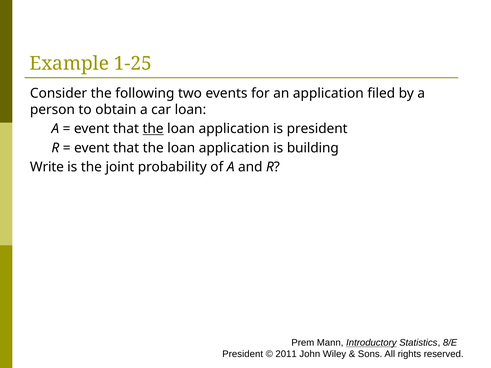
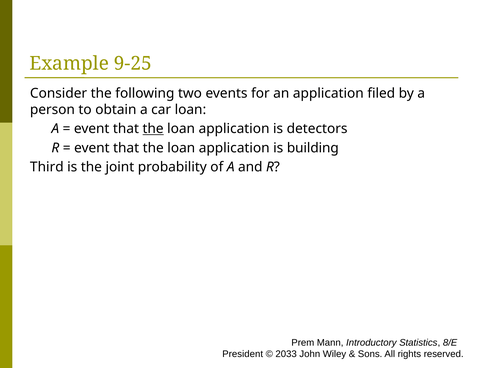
1-25: 1-25 -> 9-25 (133, 64)
is president: president -> detectors (317, 129)
Write: Write -> Third (47, 167)
Introductory underline: present -> none (371, 343)
2011: 2011 -> 2033 (286, 354)
